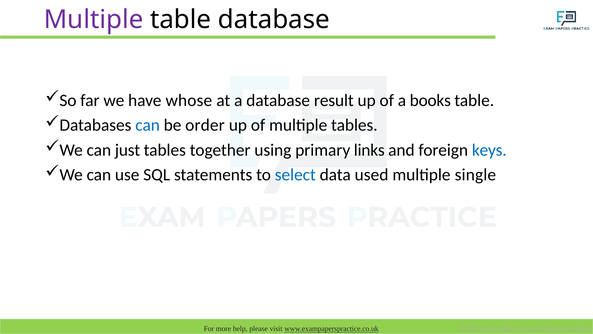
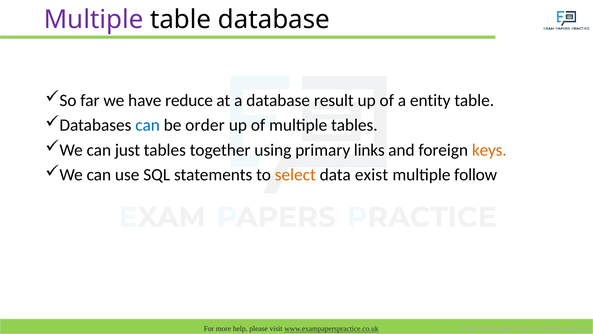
whose: whose -> reduce (189, 100)
books: books -> entity (430, 100)
keys colour: blue -> orange (489, 150)
select colour: blue -> orange (295, 175)
used: used -> exist (371, 175)
single: single -> follow (476, 175)
